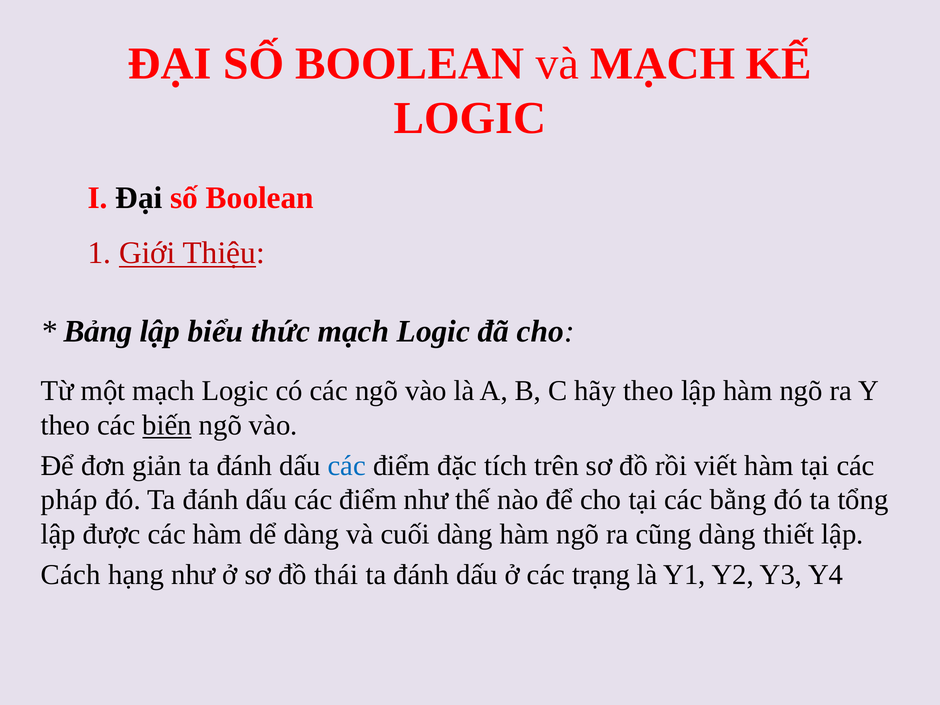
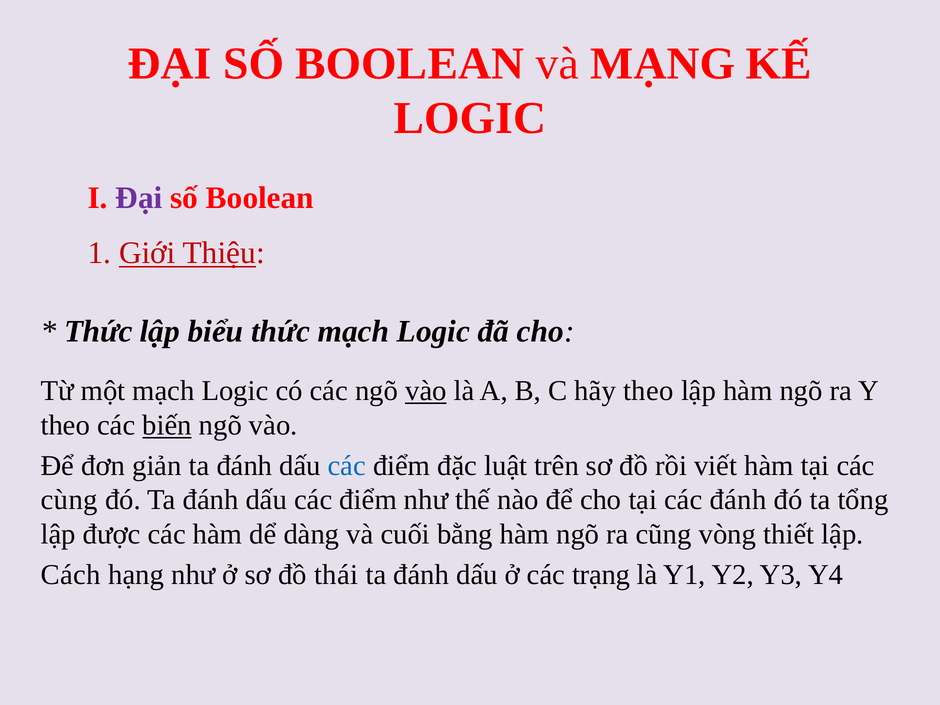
và MẠCH: MẠCH -> MẠNG (663, 64)
Đại colour: black -> purple (139, 198)
Bảng: Bảng -> Thức (98, 331)
vào underline: none -> present (426, 391)
tích: tích -> luật (506, 466)
pháp: pháp -> cùng (69, 500)
các bằng: bằng -> đánh (738, 500)
cuối dàng: dàng -> bằng (465, 534)
cũng dàng: dàng -> vòng (727, 534)
